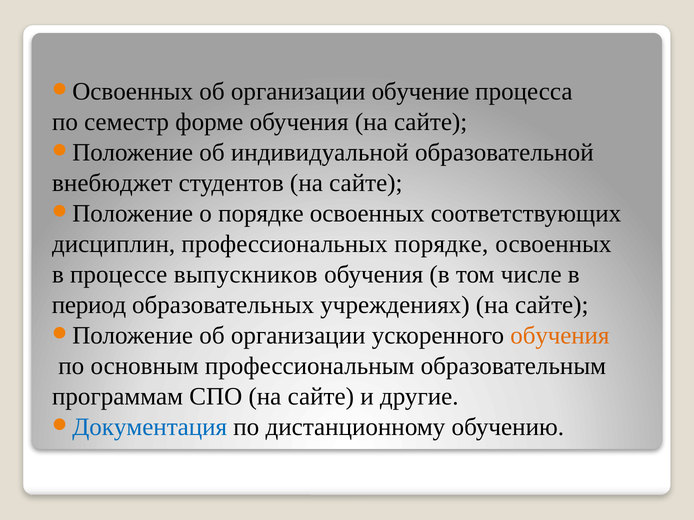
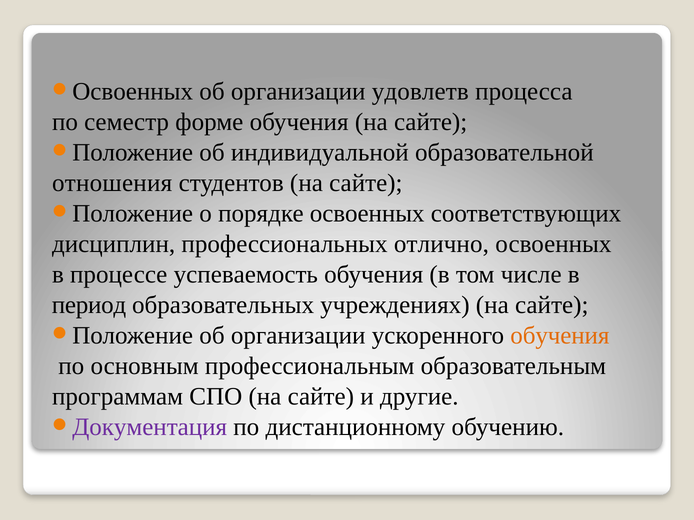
обучение: обучение -> удовлетв (420, 92)
внебюджет: внебюджет -> отношения (112, 183)
профессиональных порядке: порядке -> отлично (441, 244)
выпускников: выпускников -> успеваемость (246, 275)
Документация colour: blue -> purple (150, 427)
